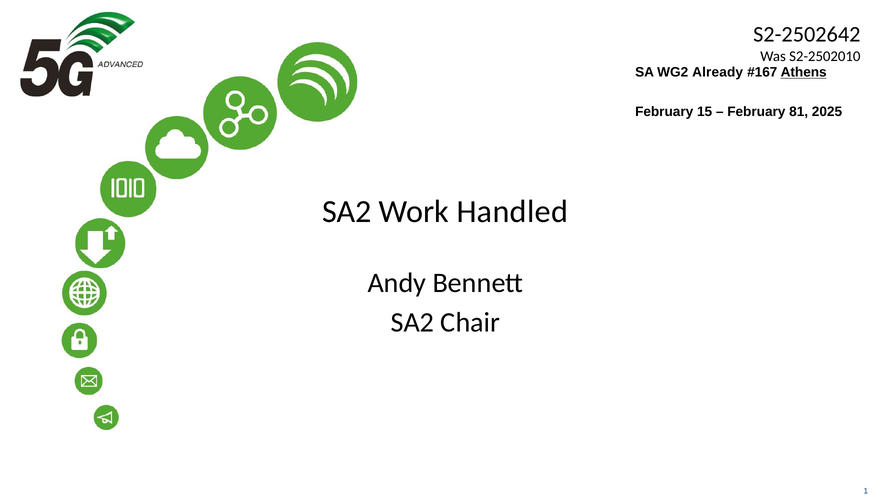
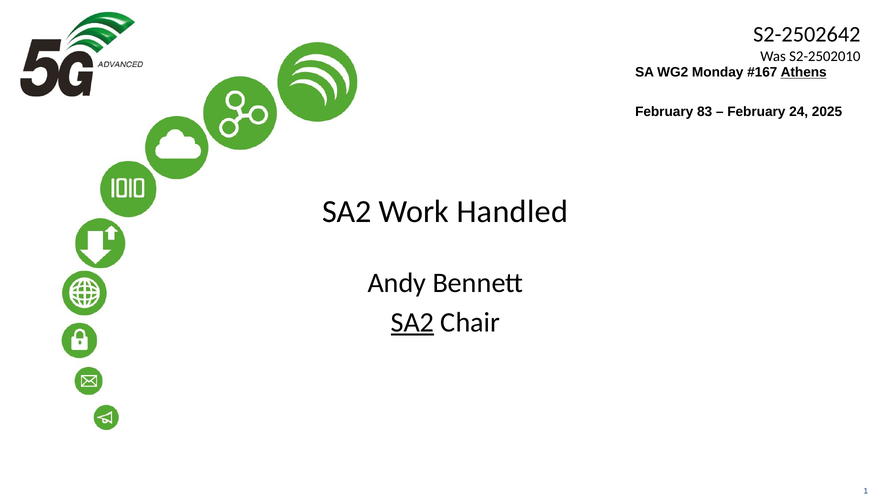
Already: Already -> Monday (718, 72)
15: 15 -> 83 (705, 112)
81: 81 -> 24 (799, 112)
SA2 underline: none -> present (413, 322)
